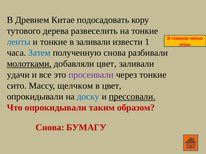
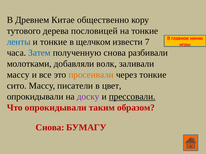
подосадовать: подосадовать -> общественно (103, 20)
развеселить: развеселить -> пословицей (94, 31)
в заливали: заливали -> щелчком (93, 42)
1: 1 -> 7 (147, 42)
молотками underline: present -> none (29, 64)
добавляли цвет: цвет -> волк (107, 64)
удачи: удачи -> массу (18, 75)
просеивали colour: purple -> orange (91, 75)
щелчком: щелчком -> писатели (75, 86)
доску colour: blue -> purple (88, 97)
